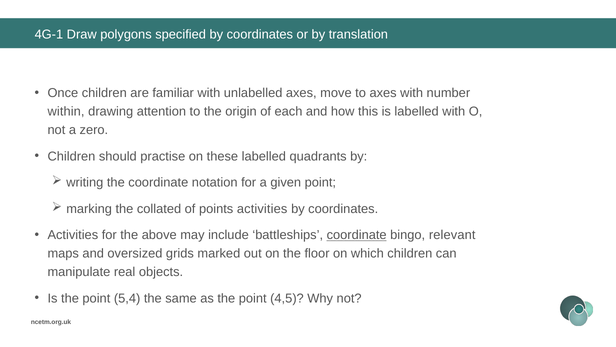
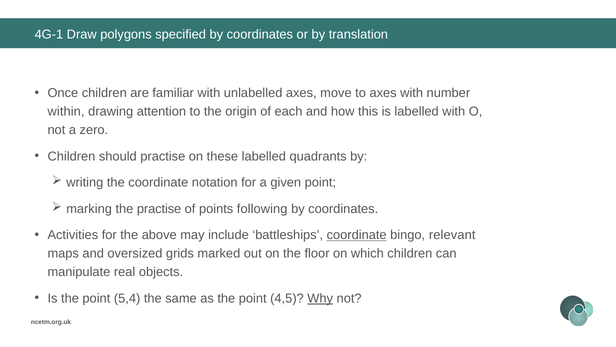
the collated: collated -> practise (159, 209)
points activities: activities -> following (262, 209)
Why underline: none -> present (320, 298)
